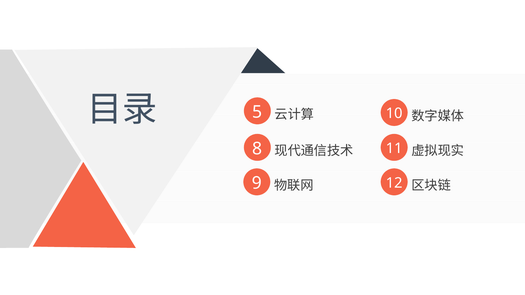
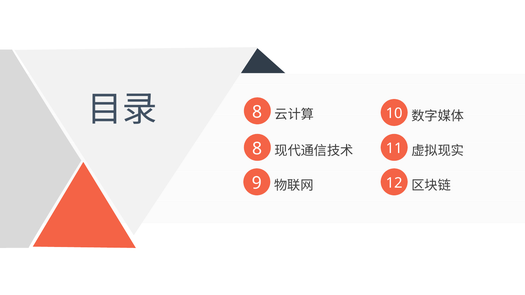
5: 5 -> 8 (257, 112)
